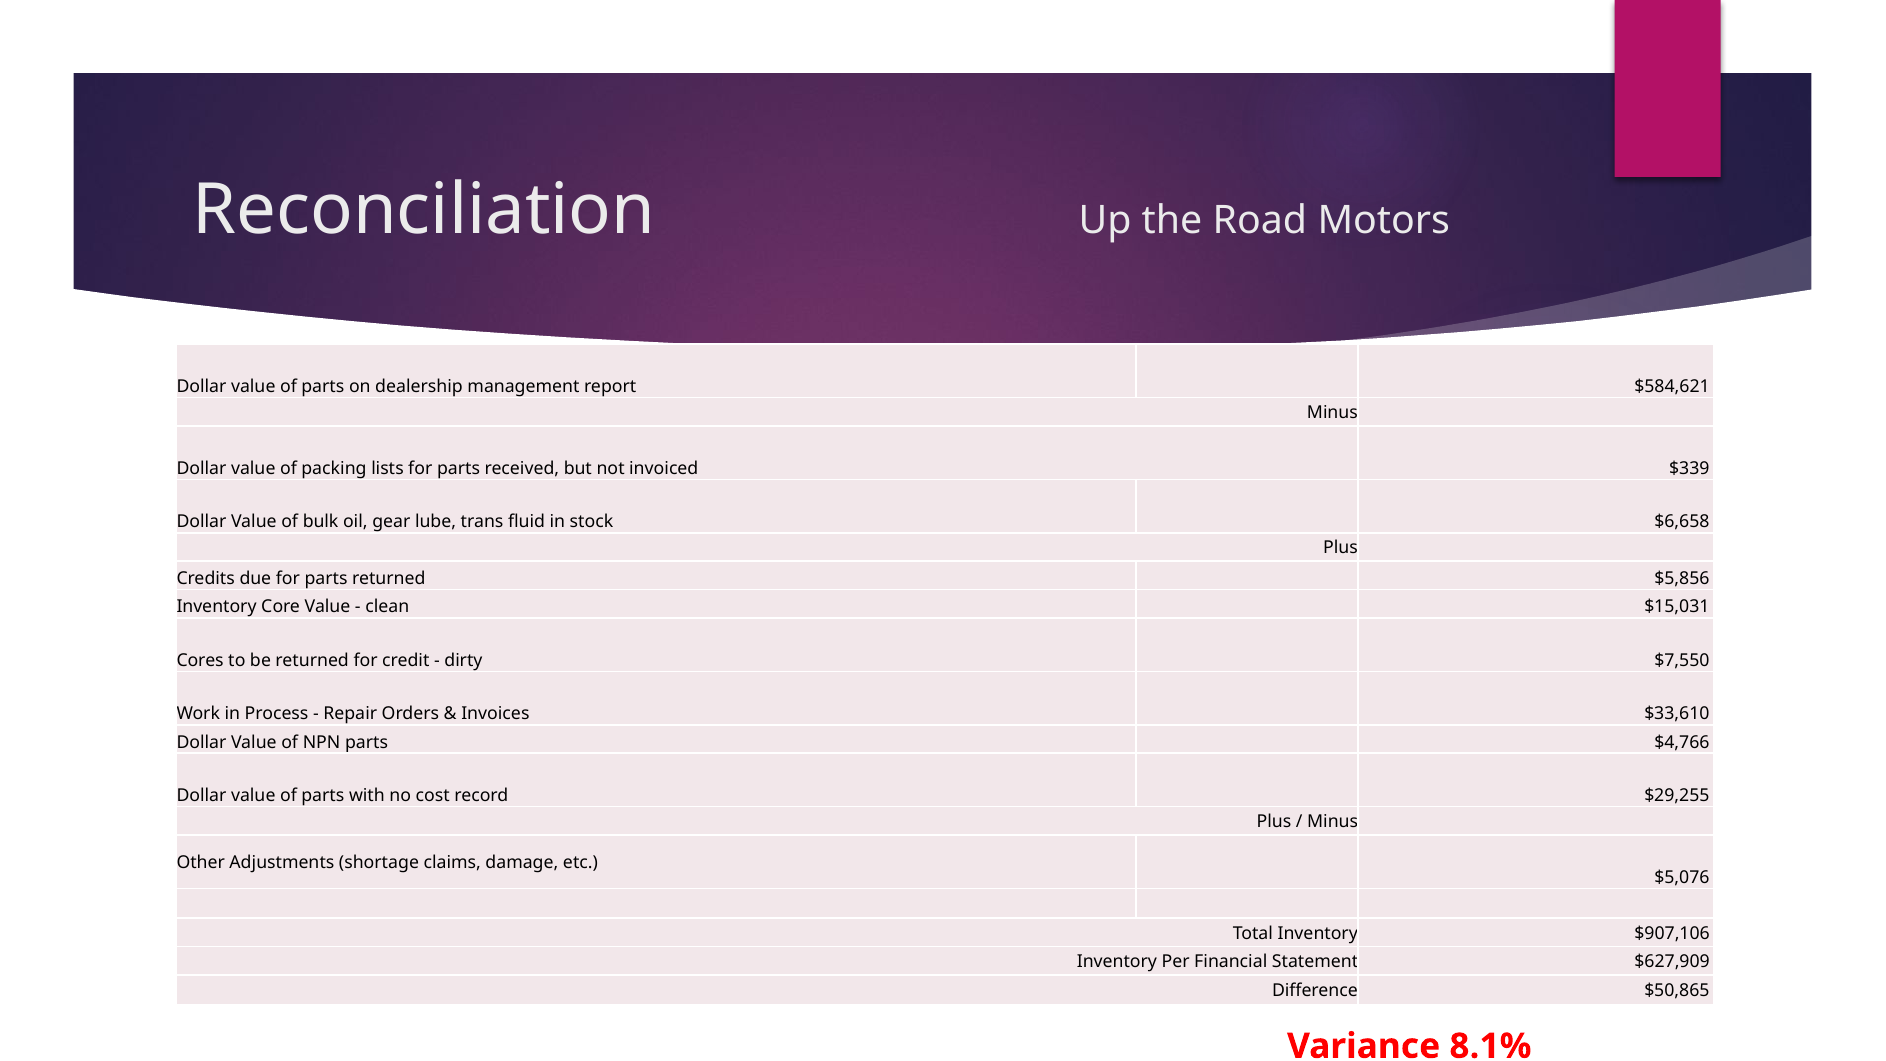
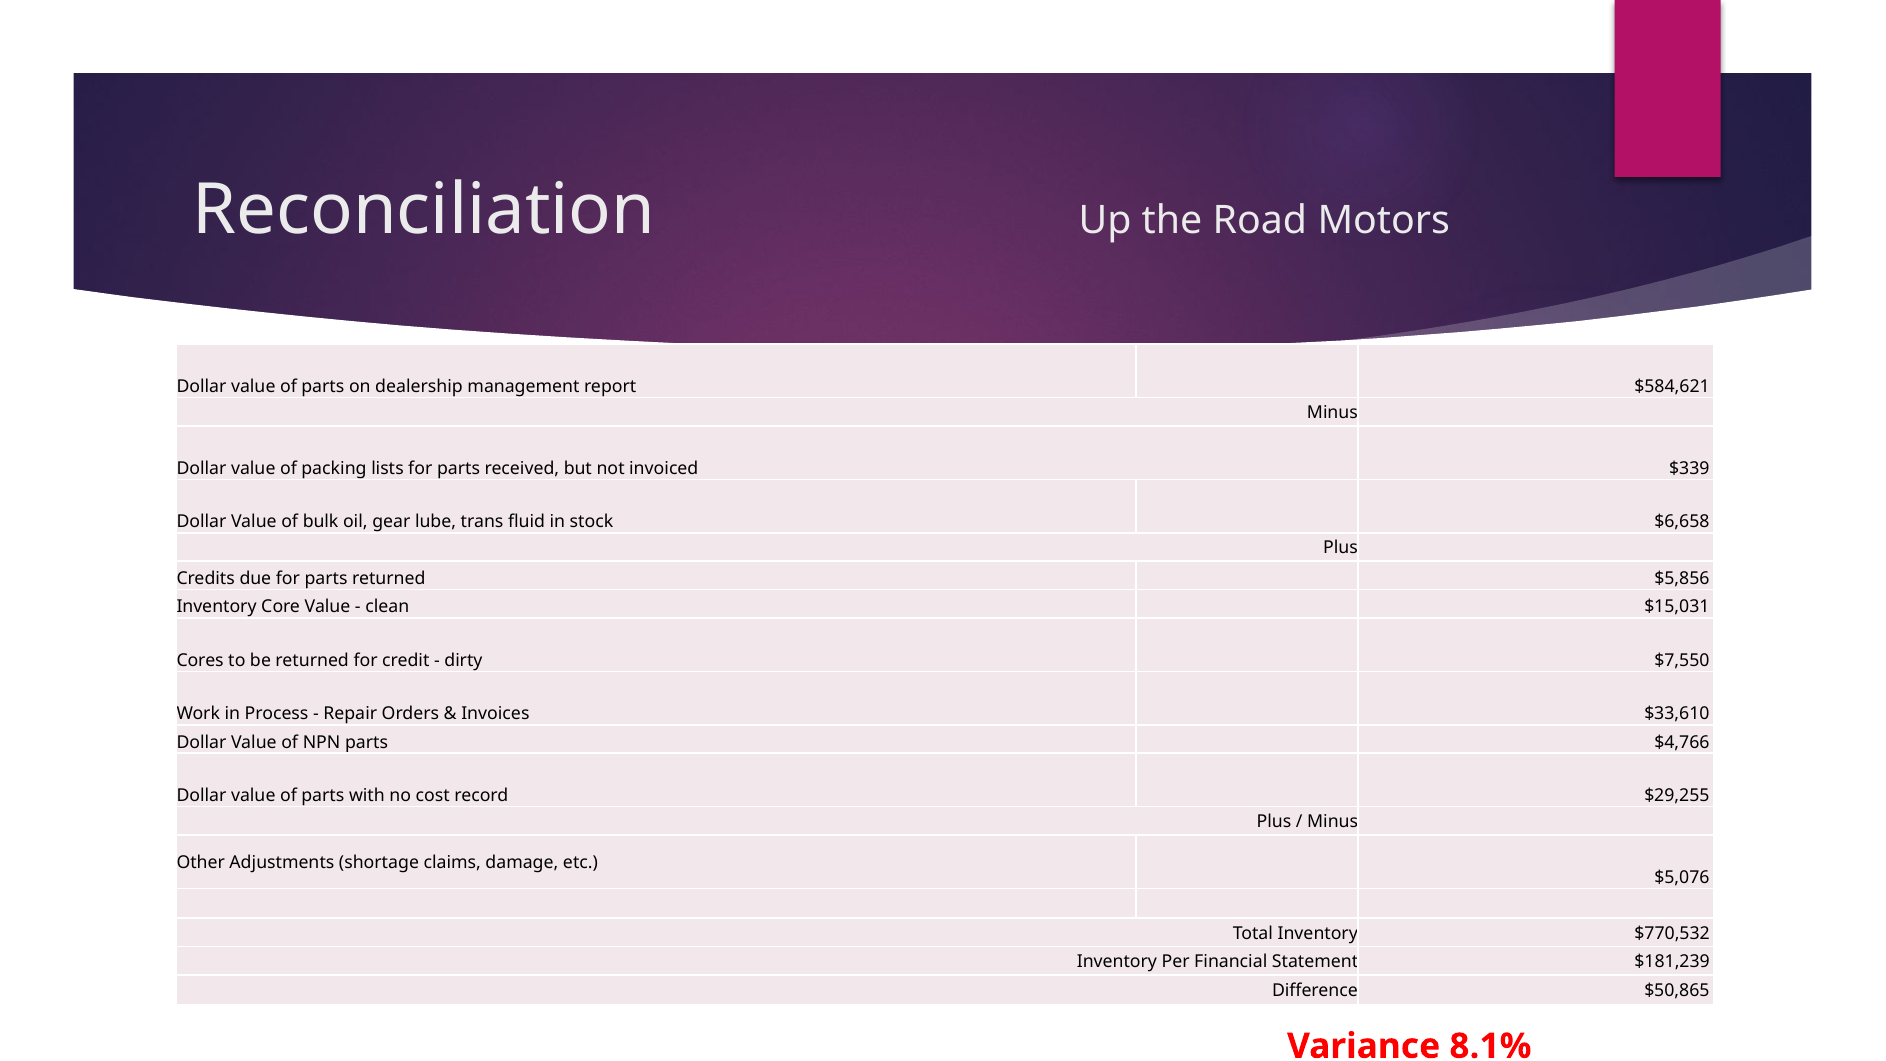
$907,106: $907,106 -> $770,532 (1672, 933)
$627,909: $627,909 -> $181,239 (1672, 962)
